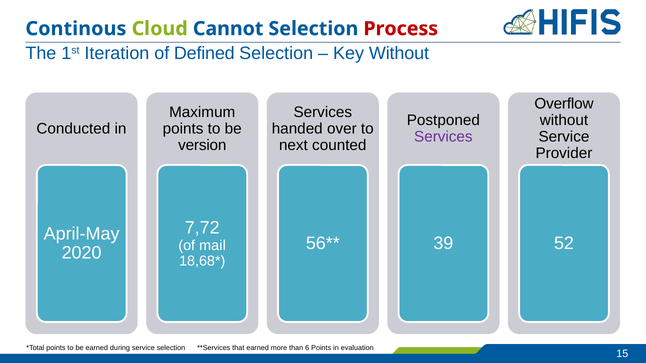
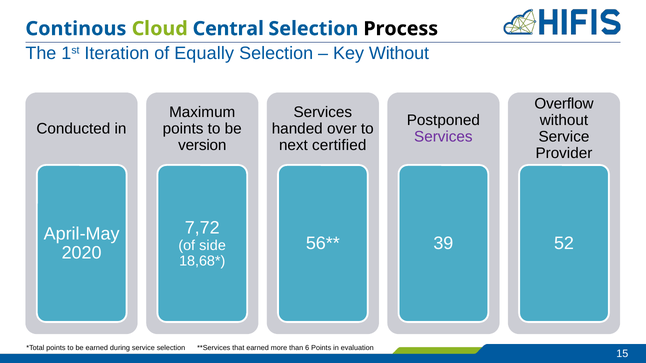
Cannot: Cannot -> Central (228, 29)
Process colour: red -> black (401, 29)
Defined: Defined -> Equally (204, 53)
counted: counted -> certified (339, 145)
mail: mail -> side (213, 246)
